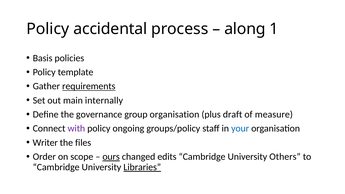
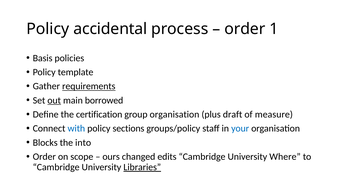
along: along -> order (245, 29)
out underline: none -> present (54, 100)
internally: internally -> borrowed (104, 100)
governance: governance -> certification (99, 114)
with colour: purple -> blue (76, 129)
ongoing: ongoing -> sections (128, 129)
Writer: Writer -> Blocks (45, 143)
files: files -> into (83, 143)
ours underline: present -> none (111, 157)
Others: Others -> Where (285, 157)
